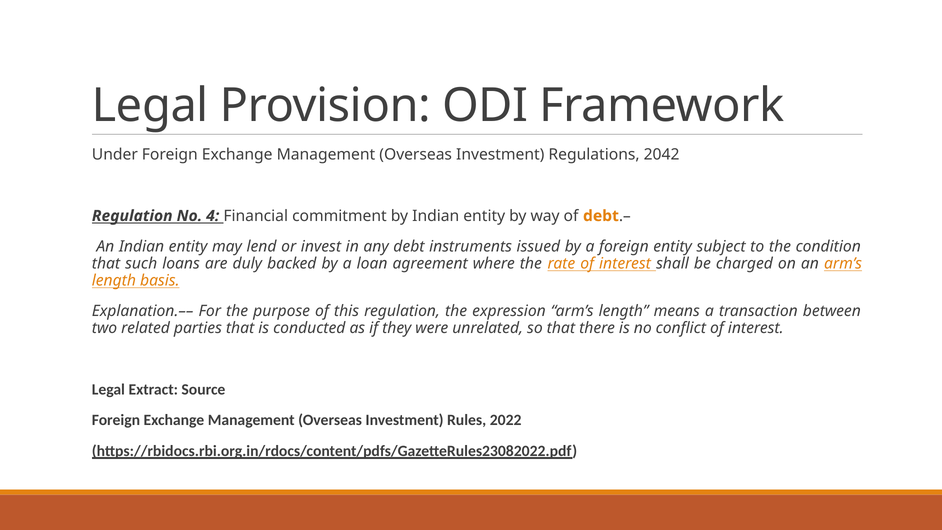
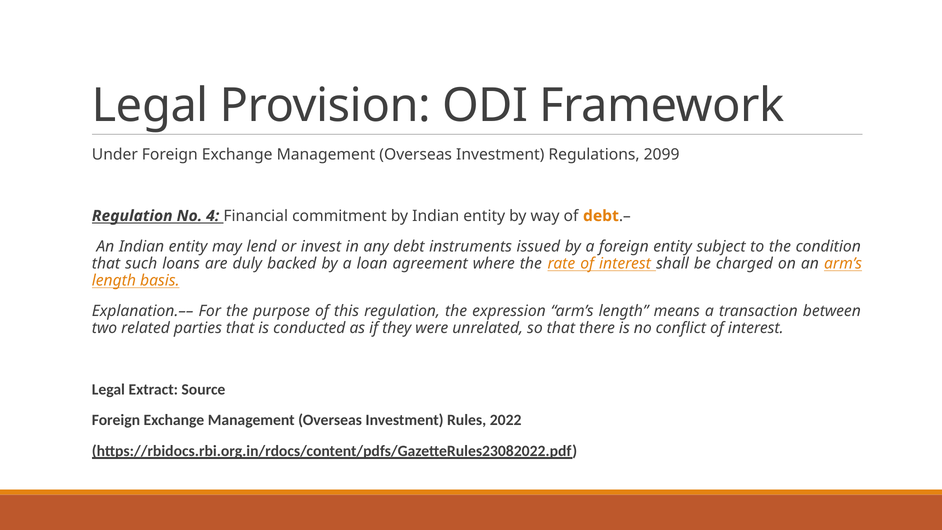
2042: 2042 -> 2099 (662, 155)
